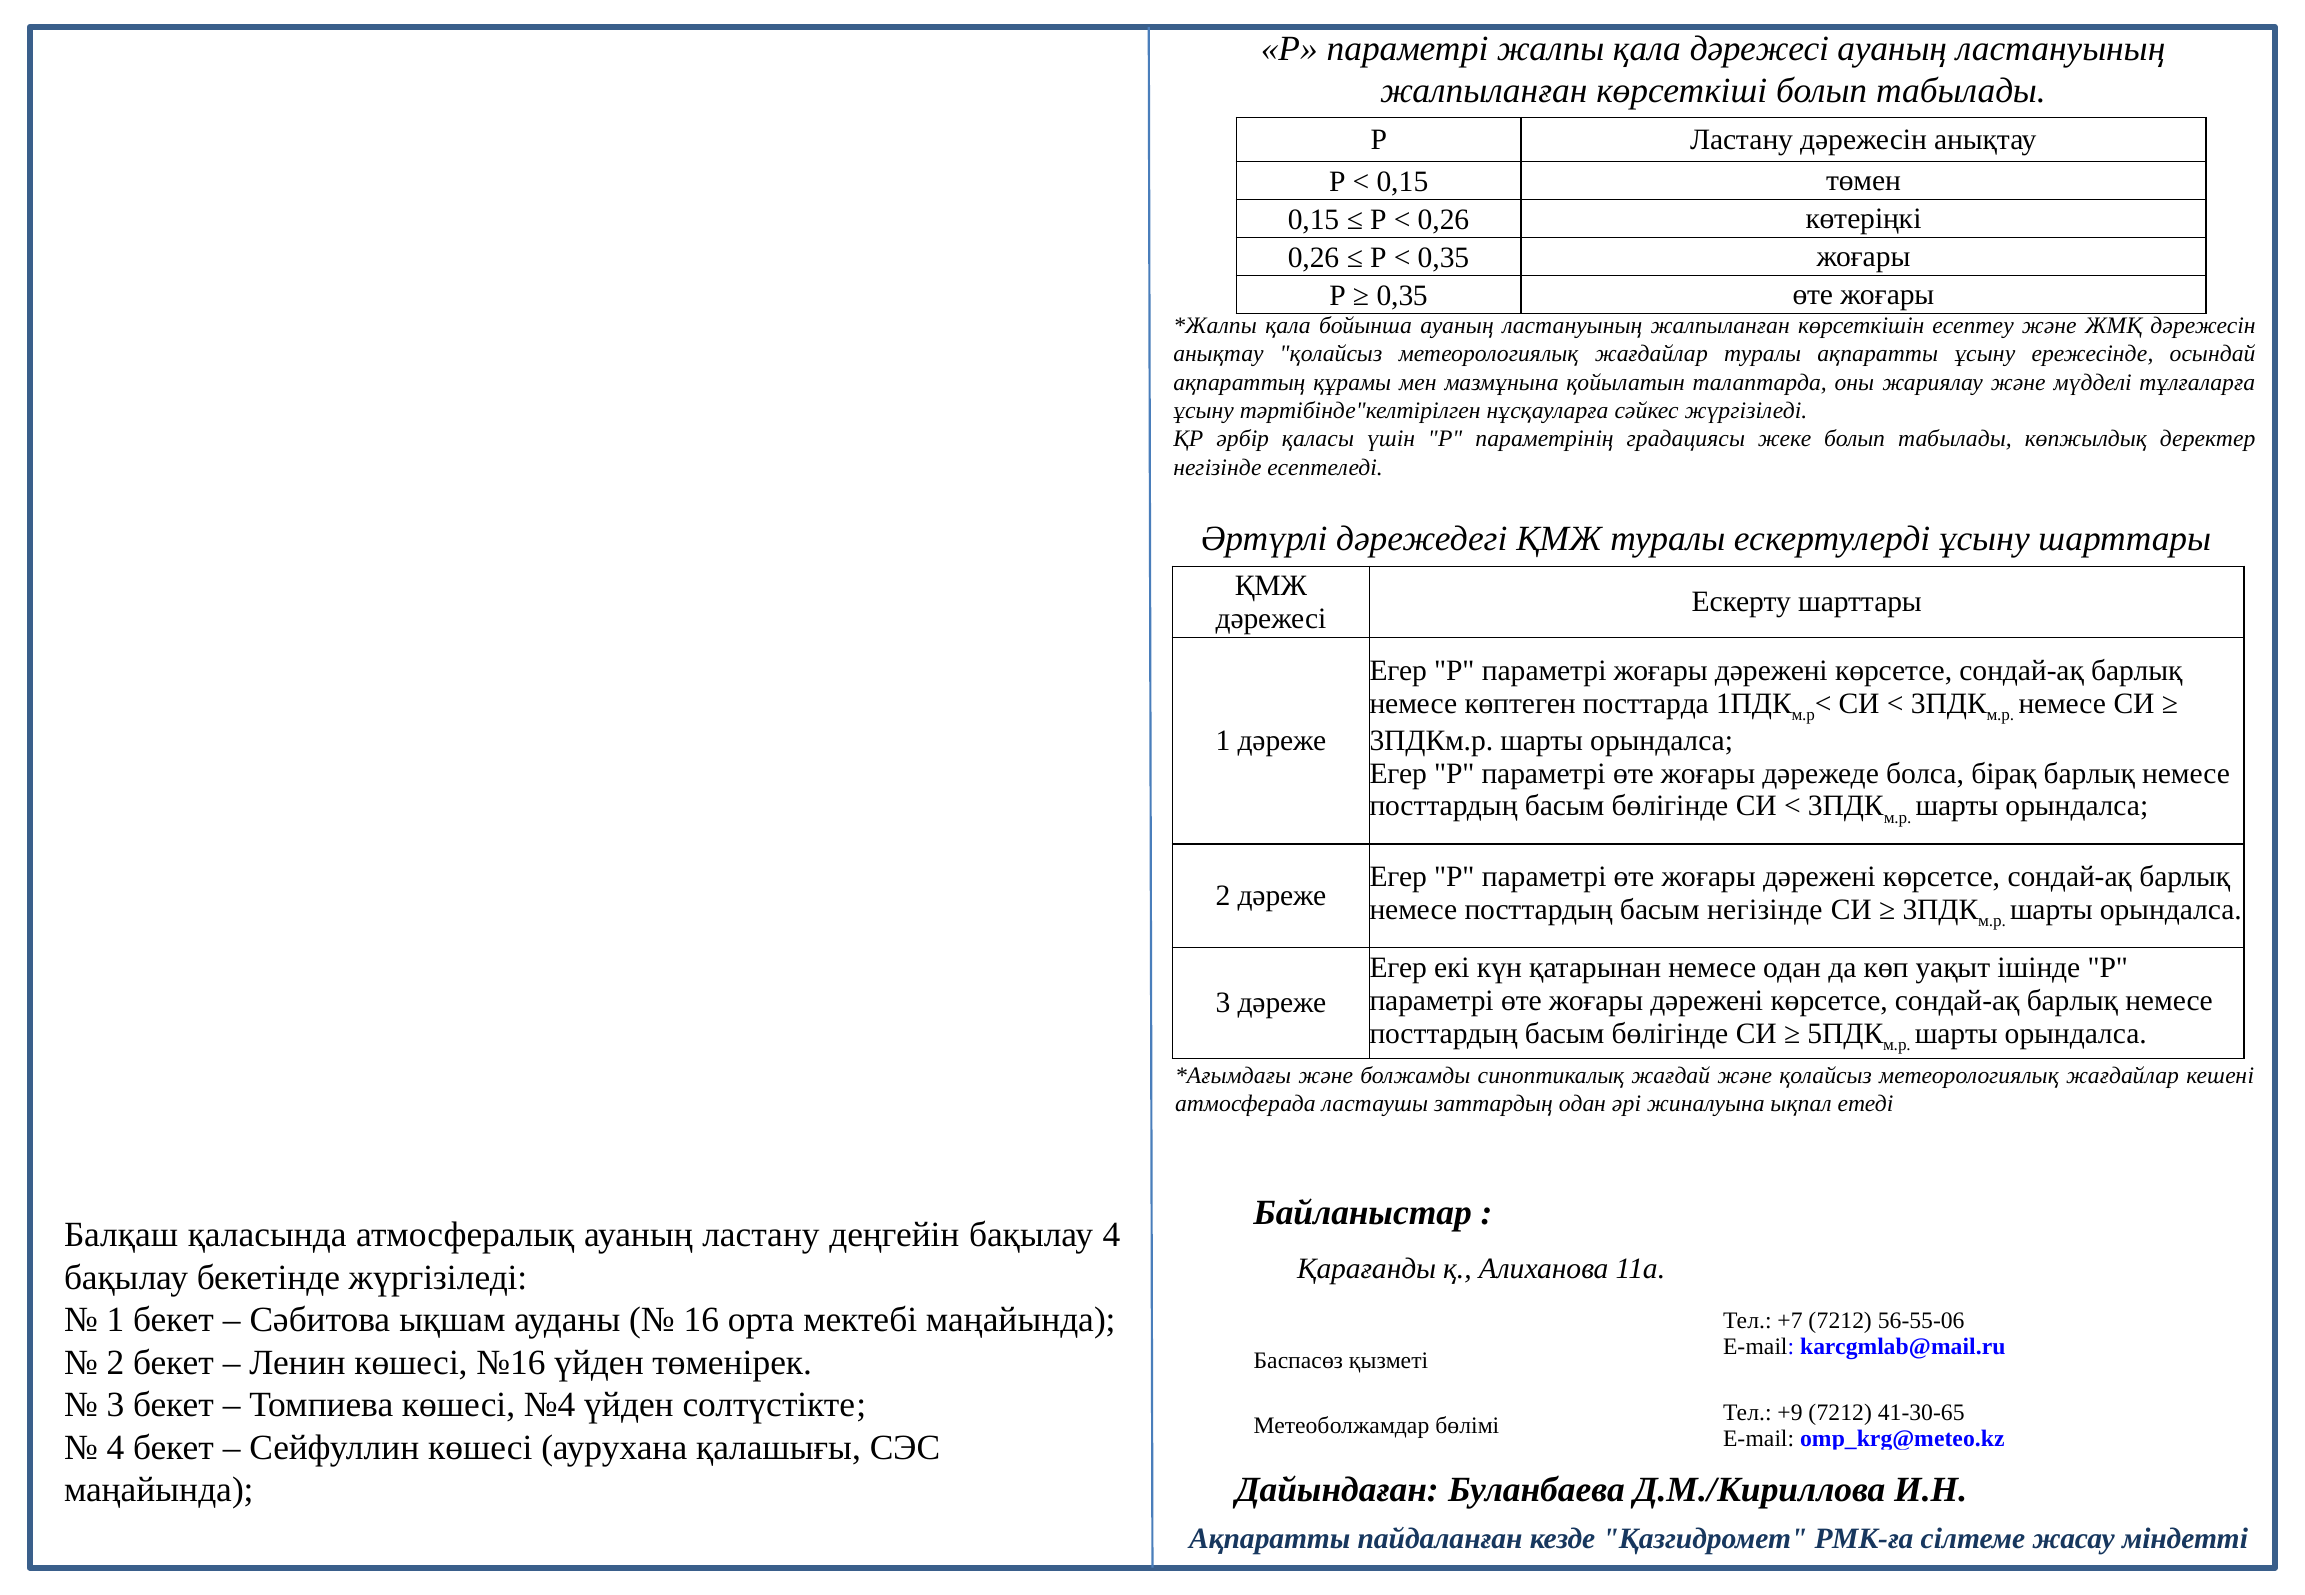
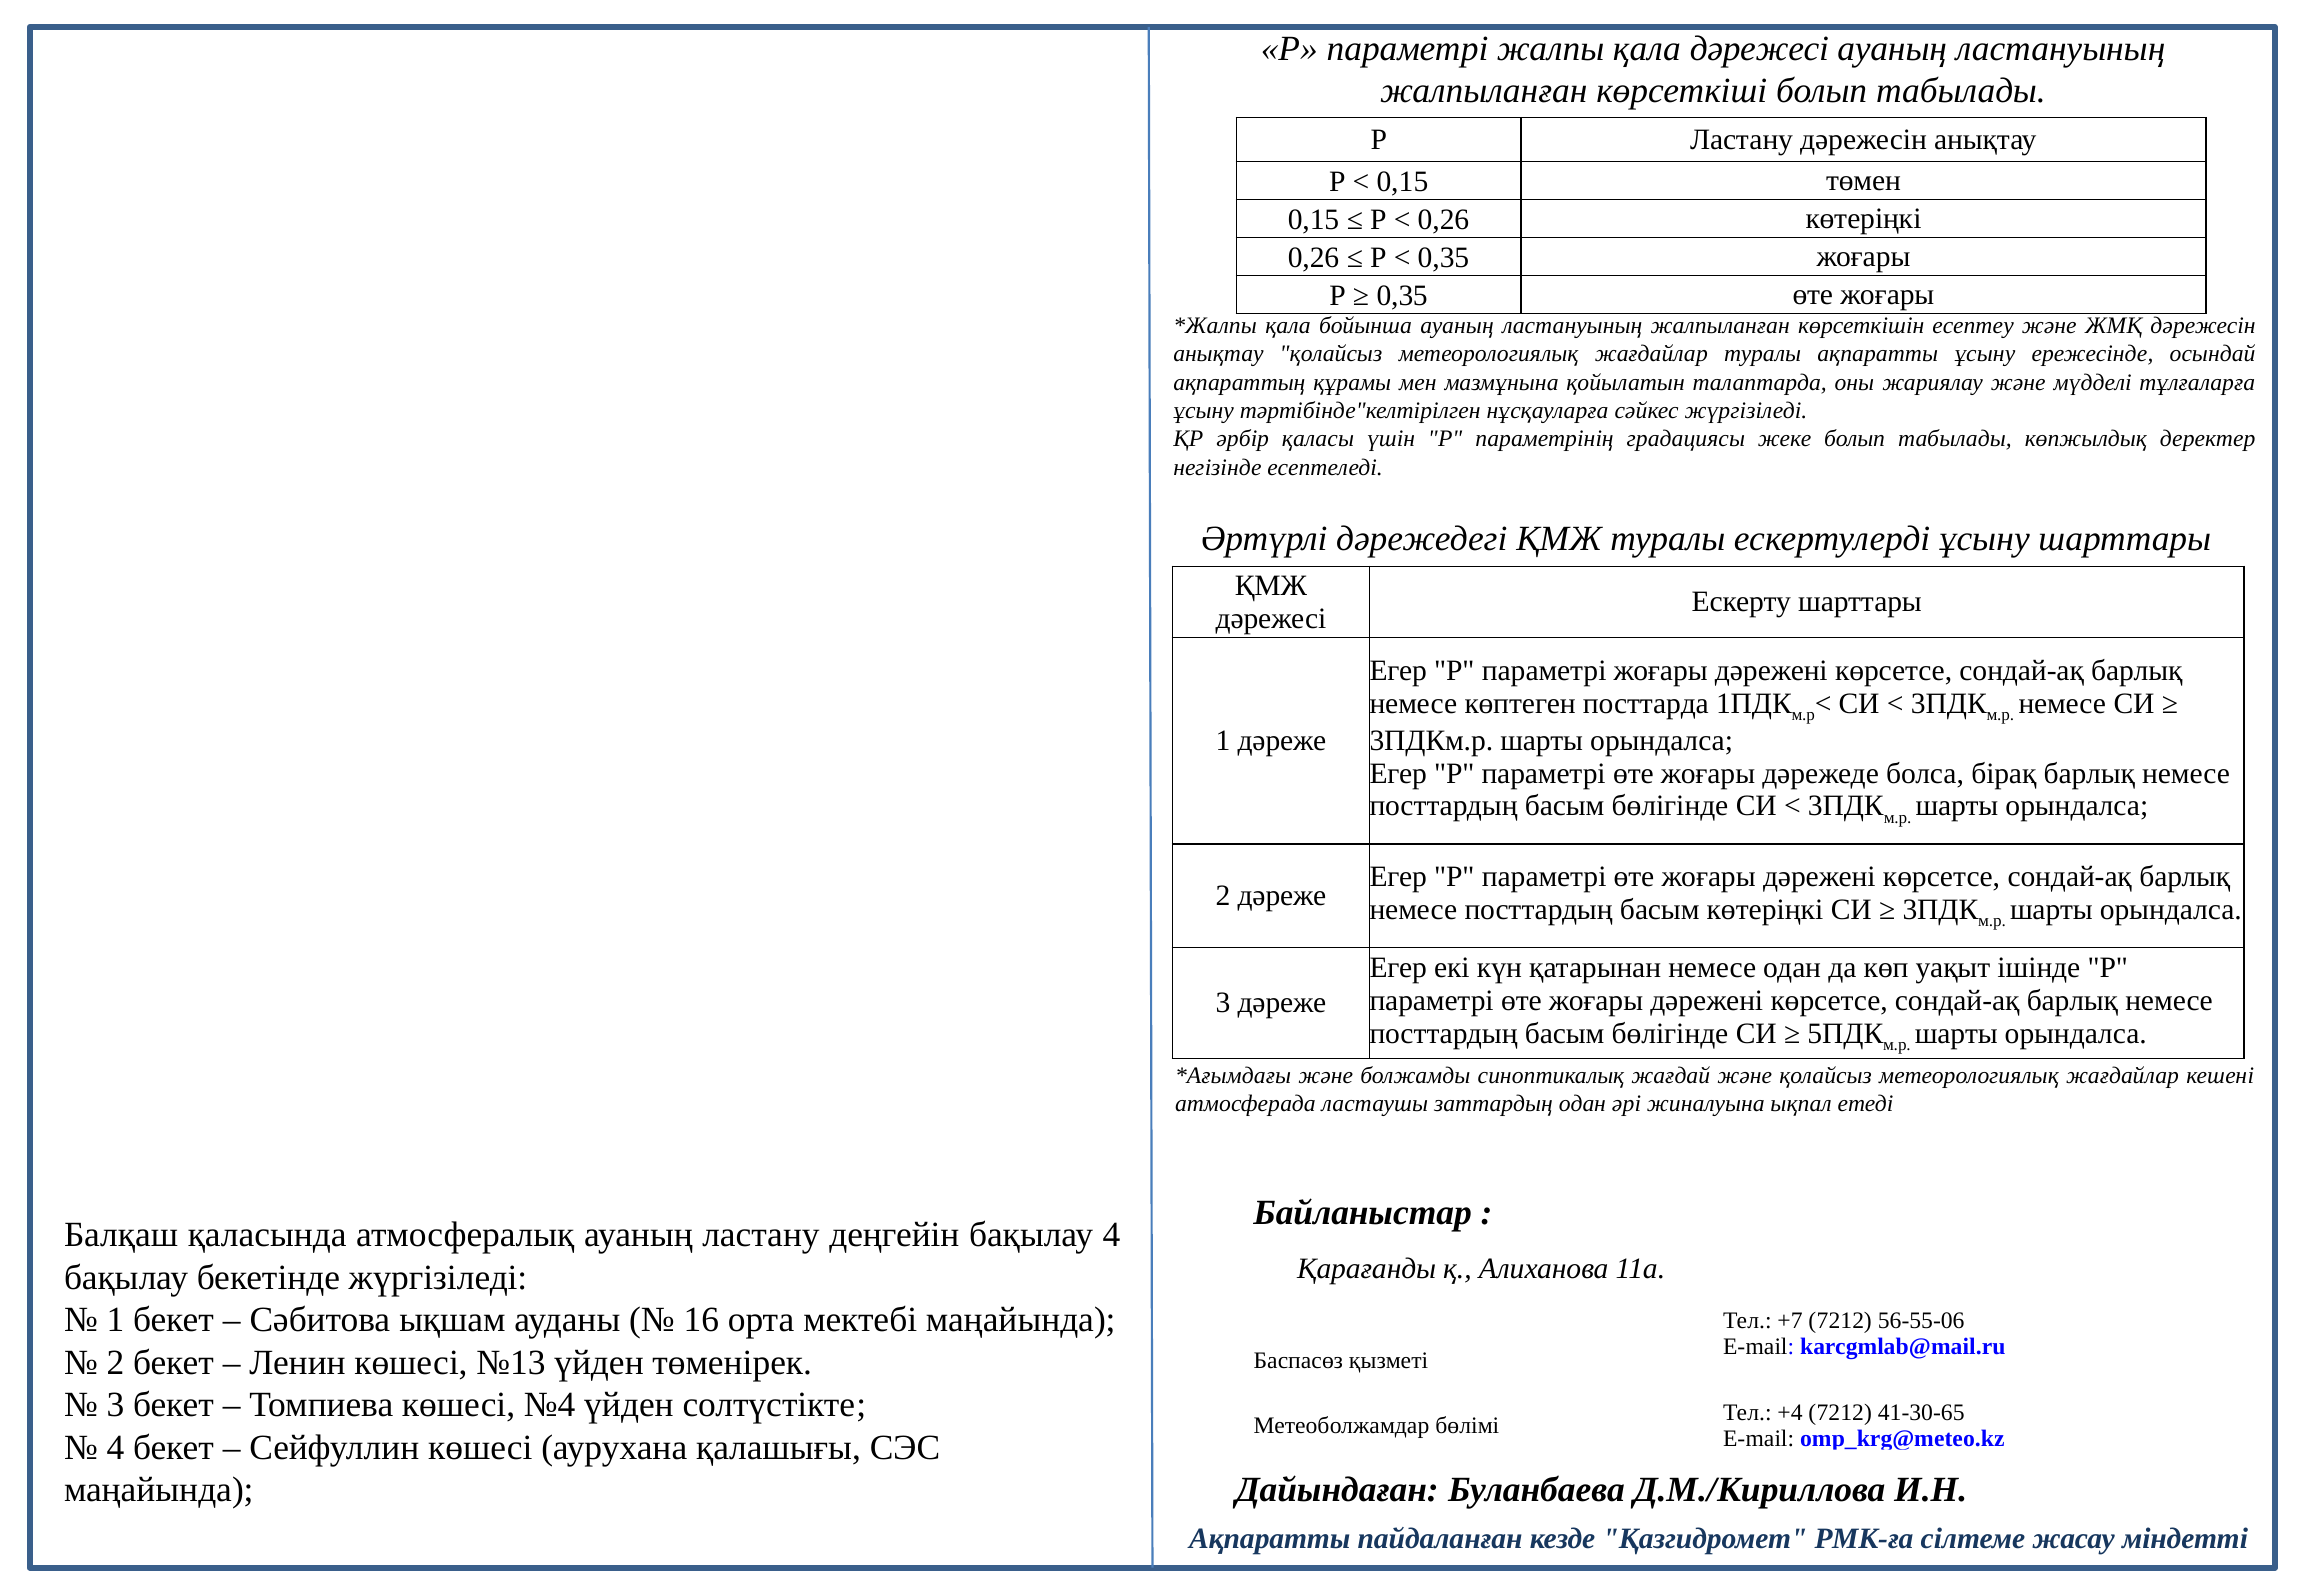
басым негізінде: негізінде -> көтеріңкі (1765, 910)
№16: №16 -> №13 (511, 1363)
+9: +9 -> +4 (1790, 1414)
